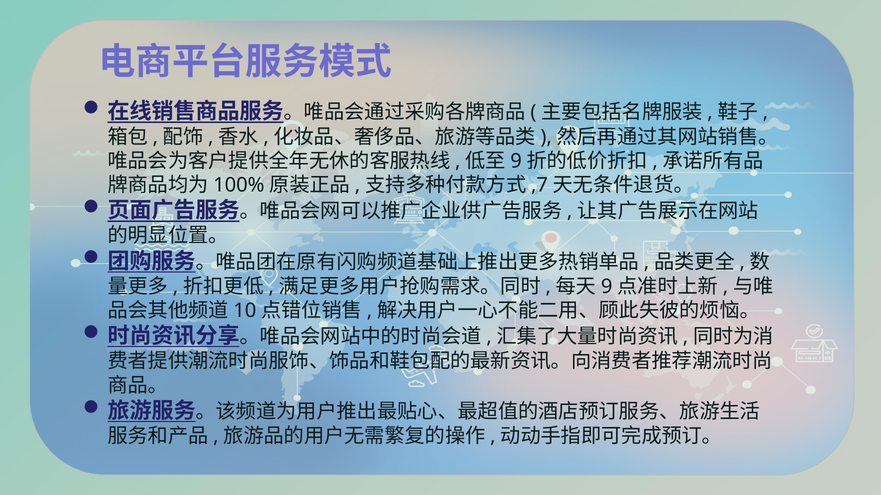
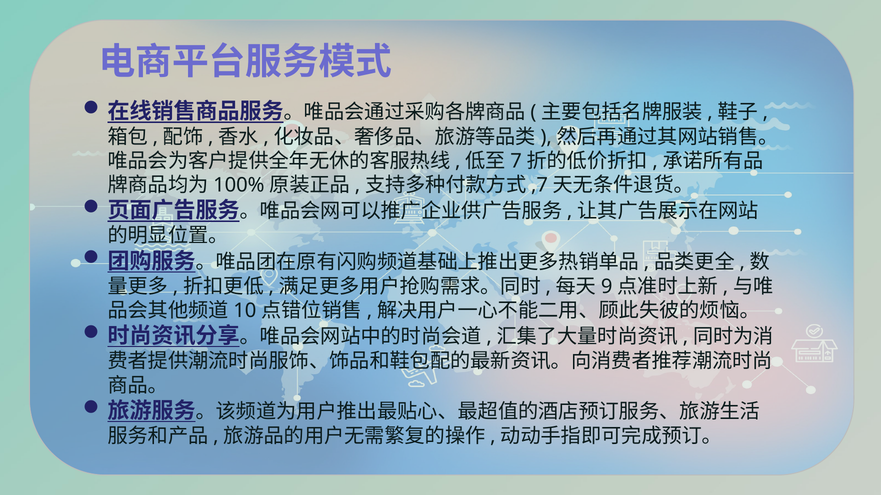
9: 9 -> 7 (516, 161)
